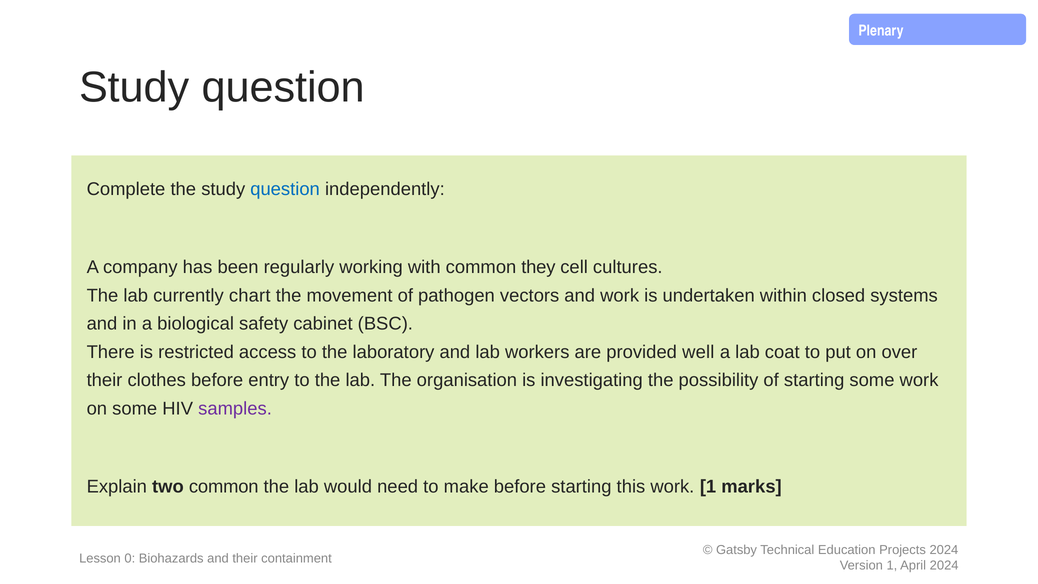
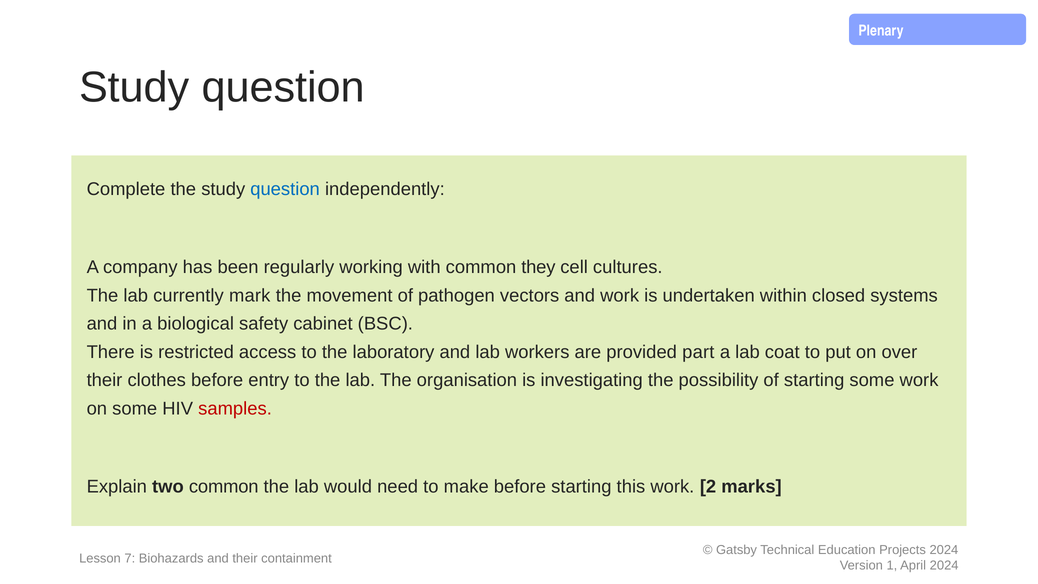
chart: chart -> mark (250, 296)
well: well -> part (698, 352)
samples colour: purple -> red (235, 408)
work 1: 1 -> 2 (708, 487)
0: 0 -> 7 (130, 558)
